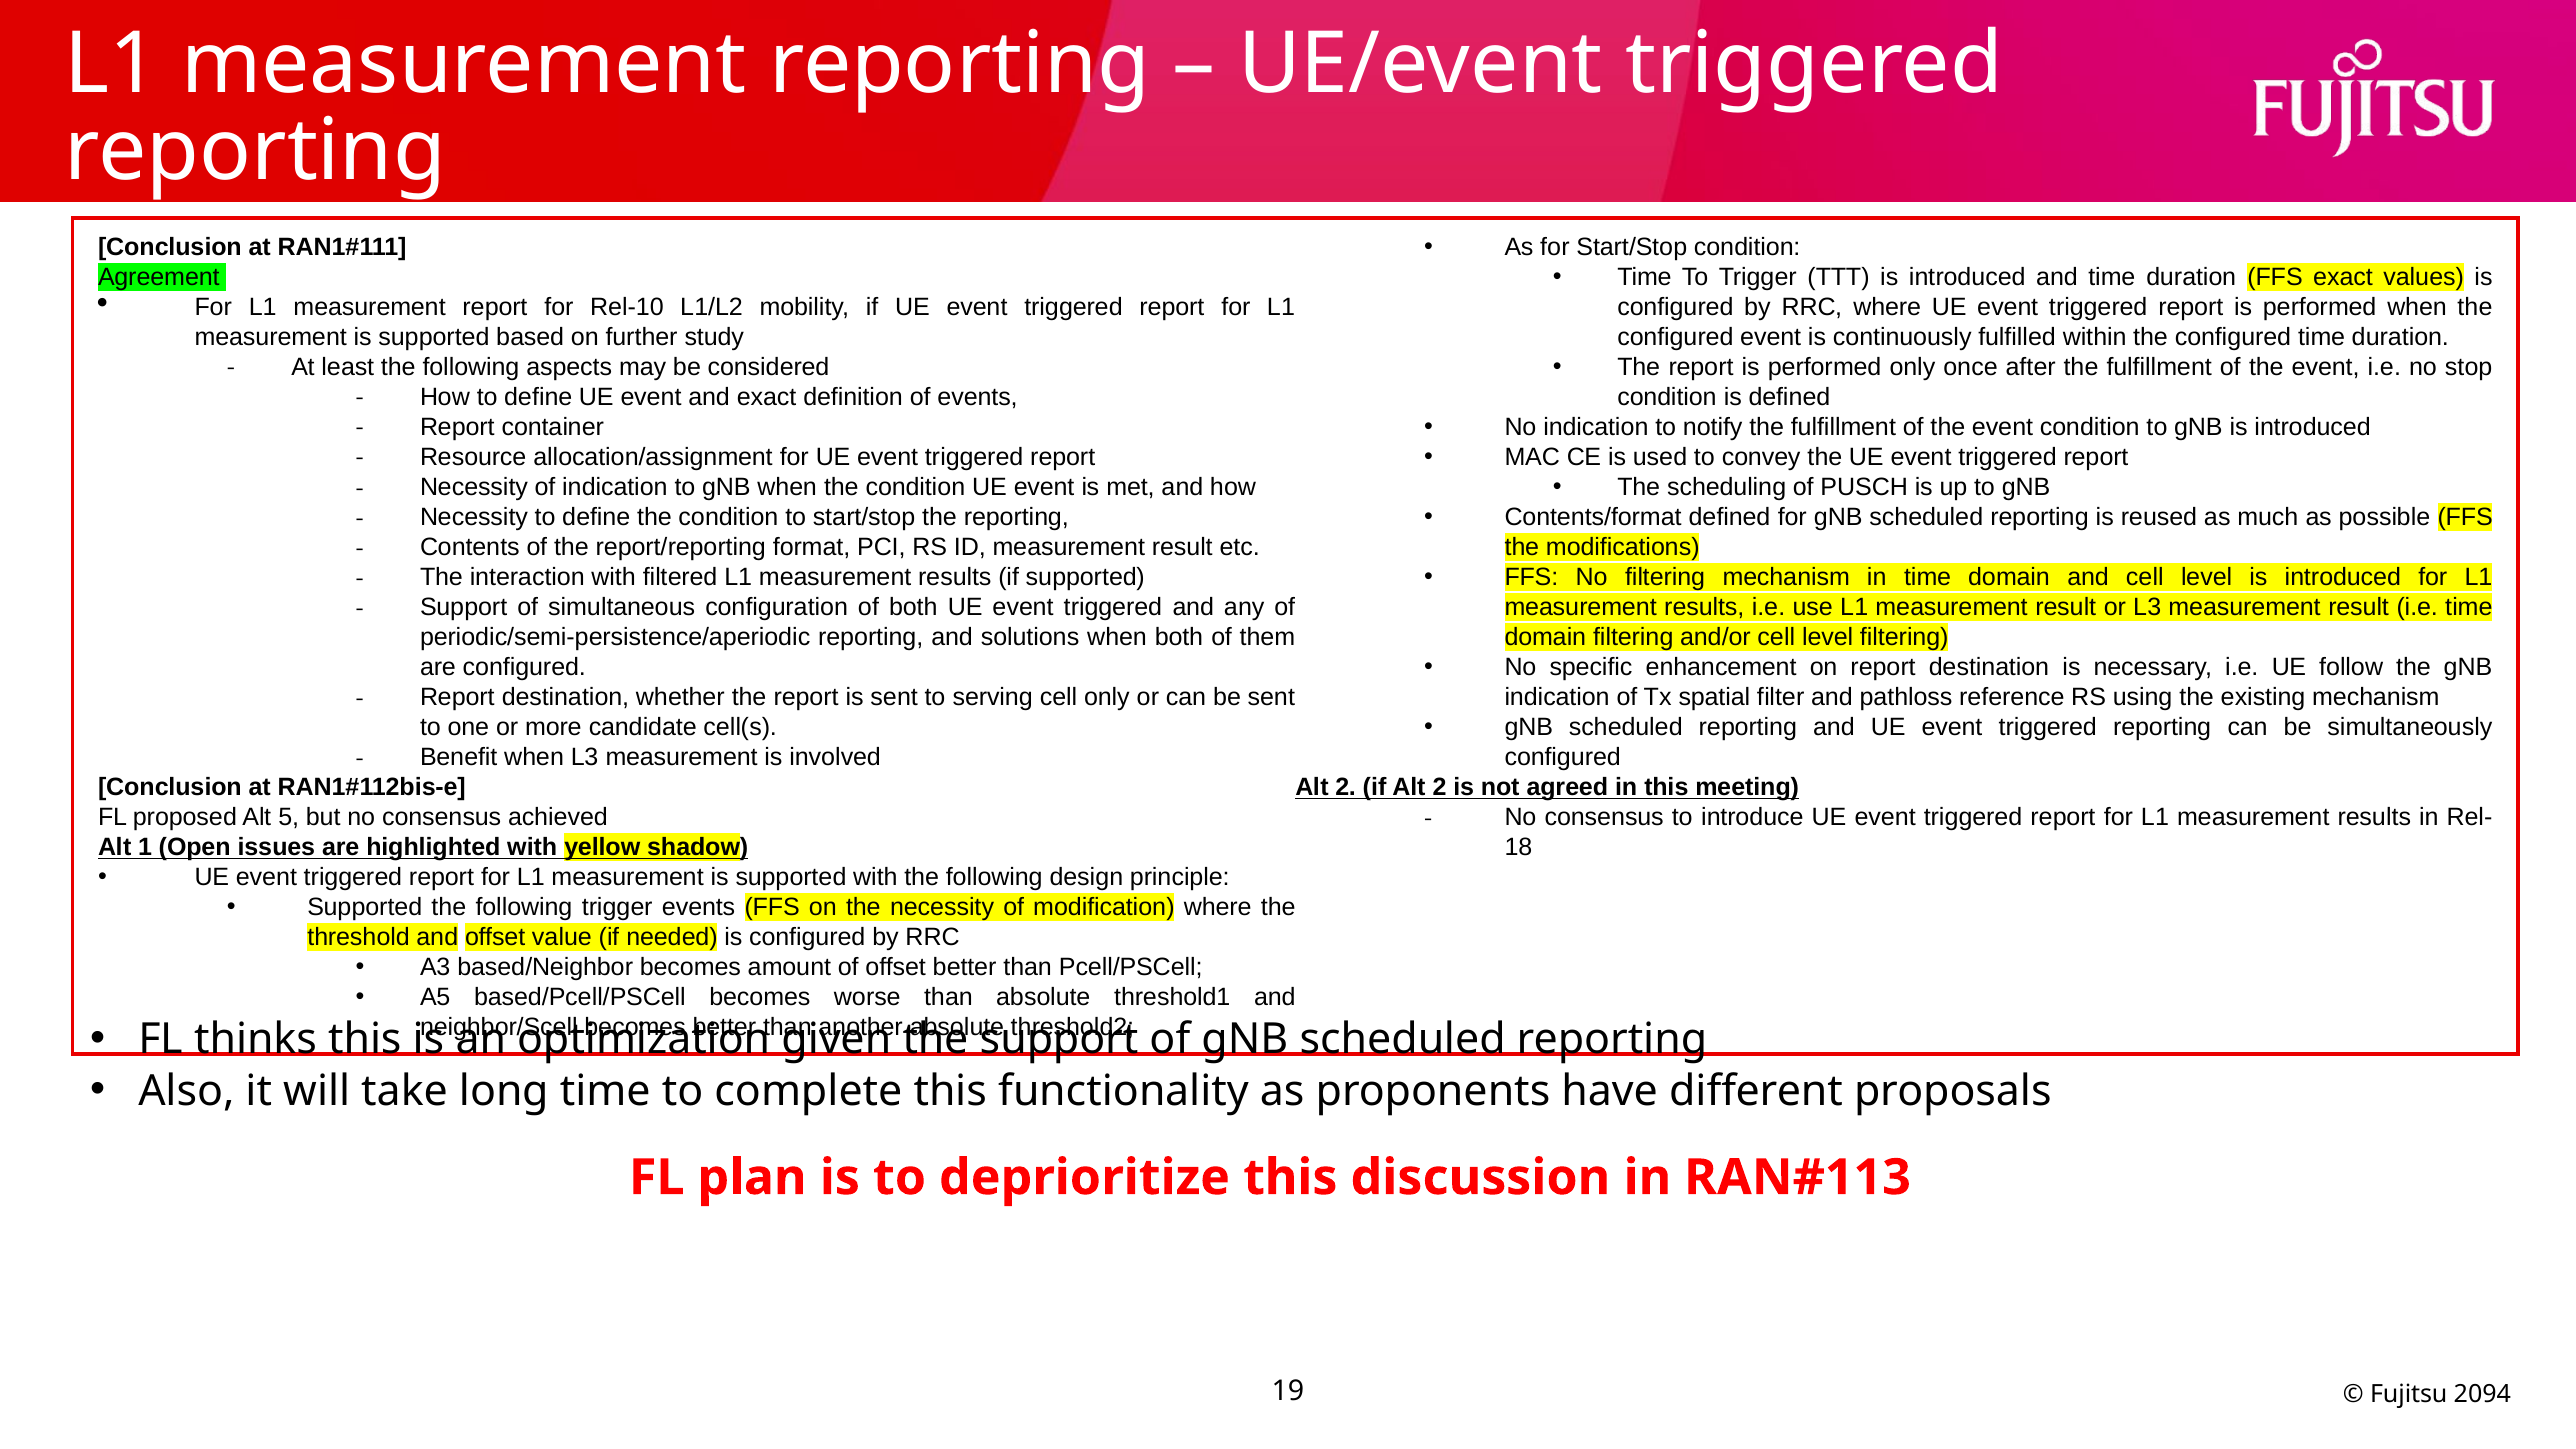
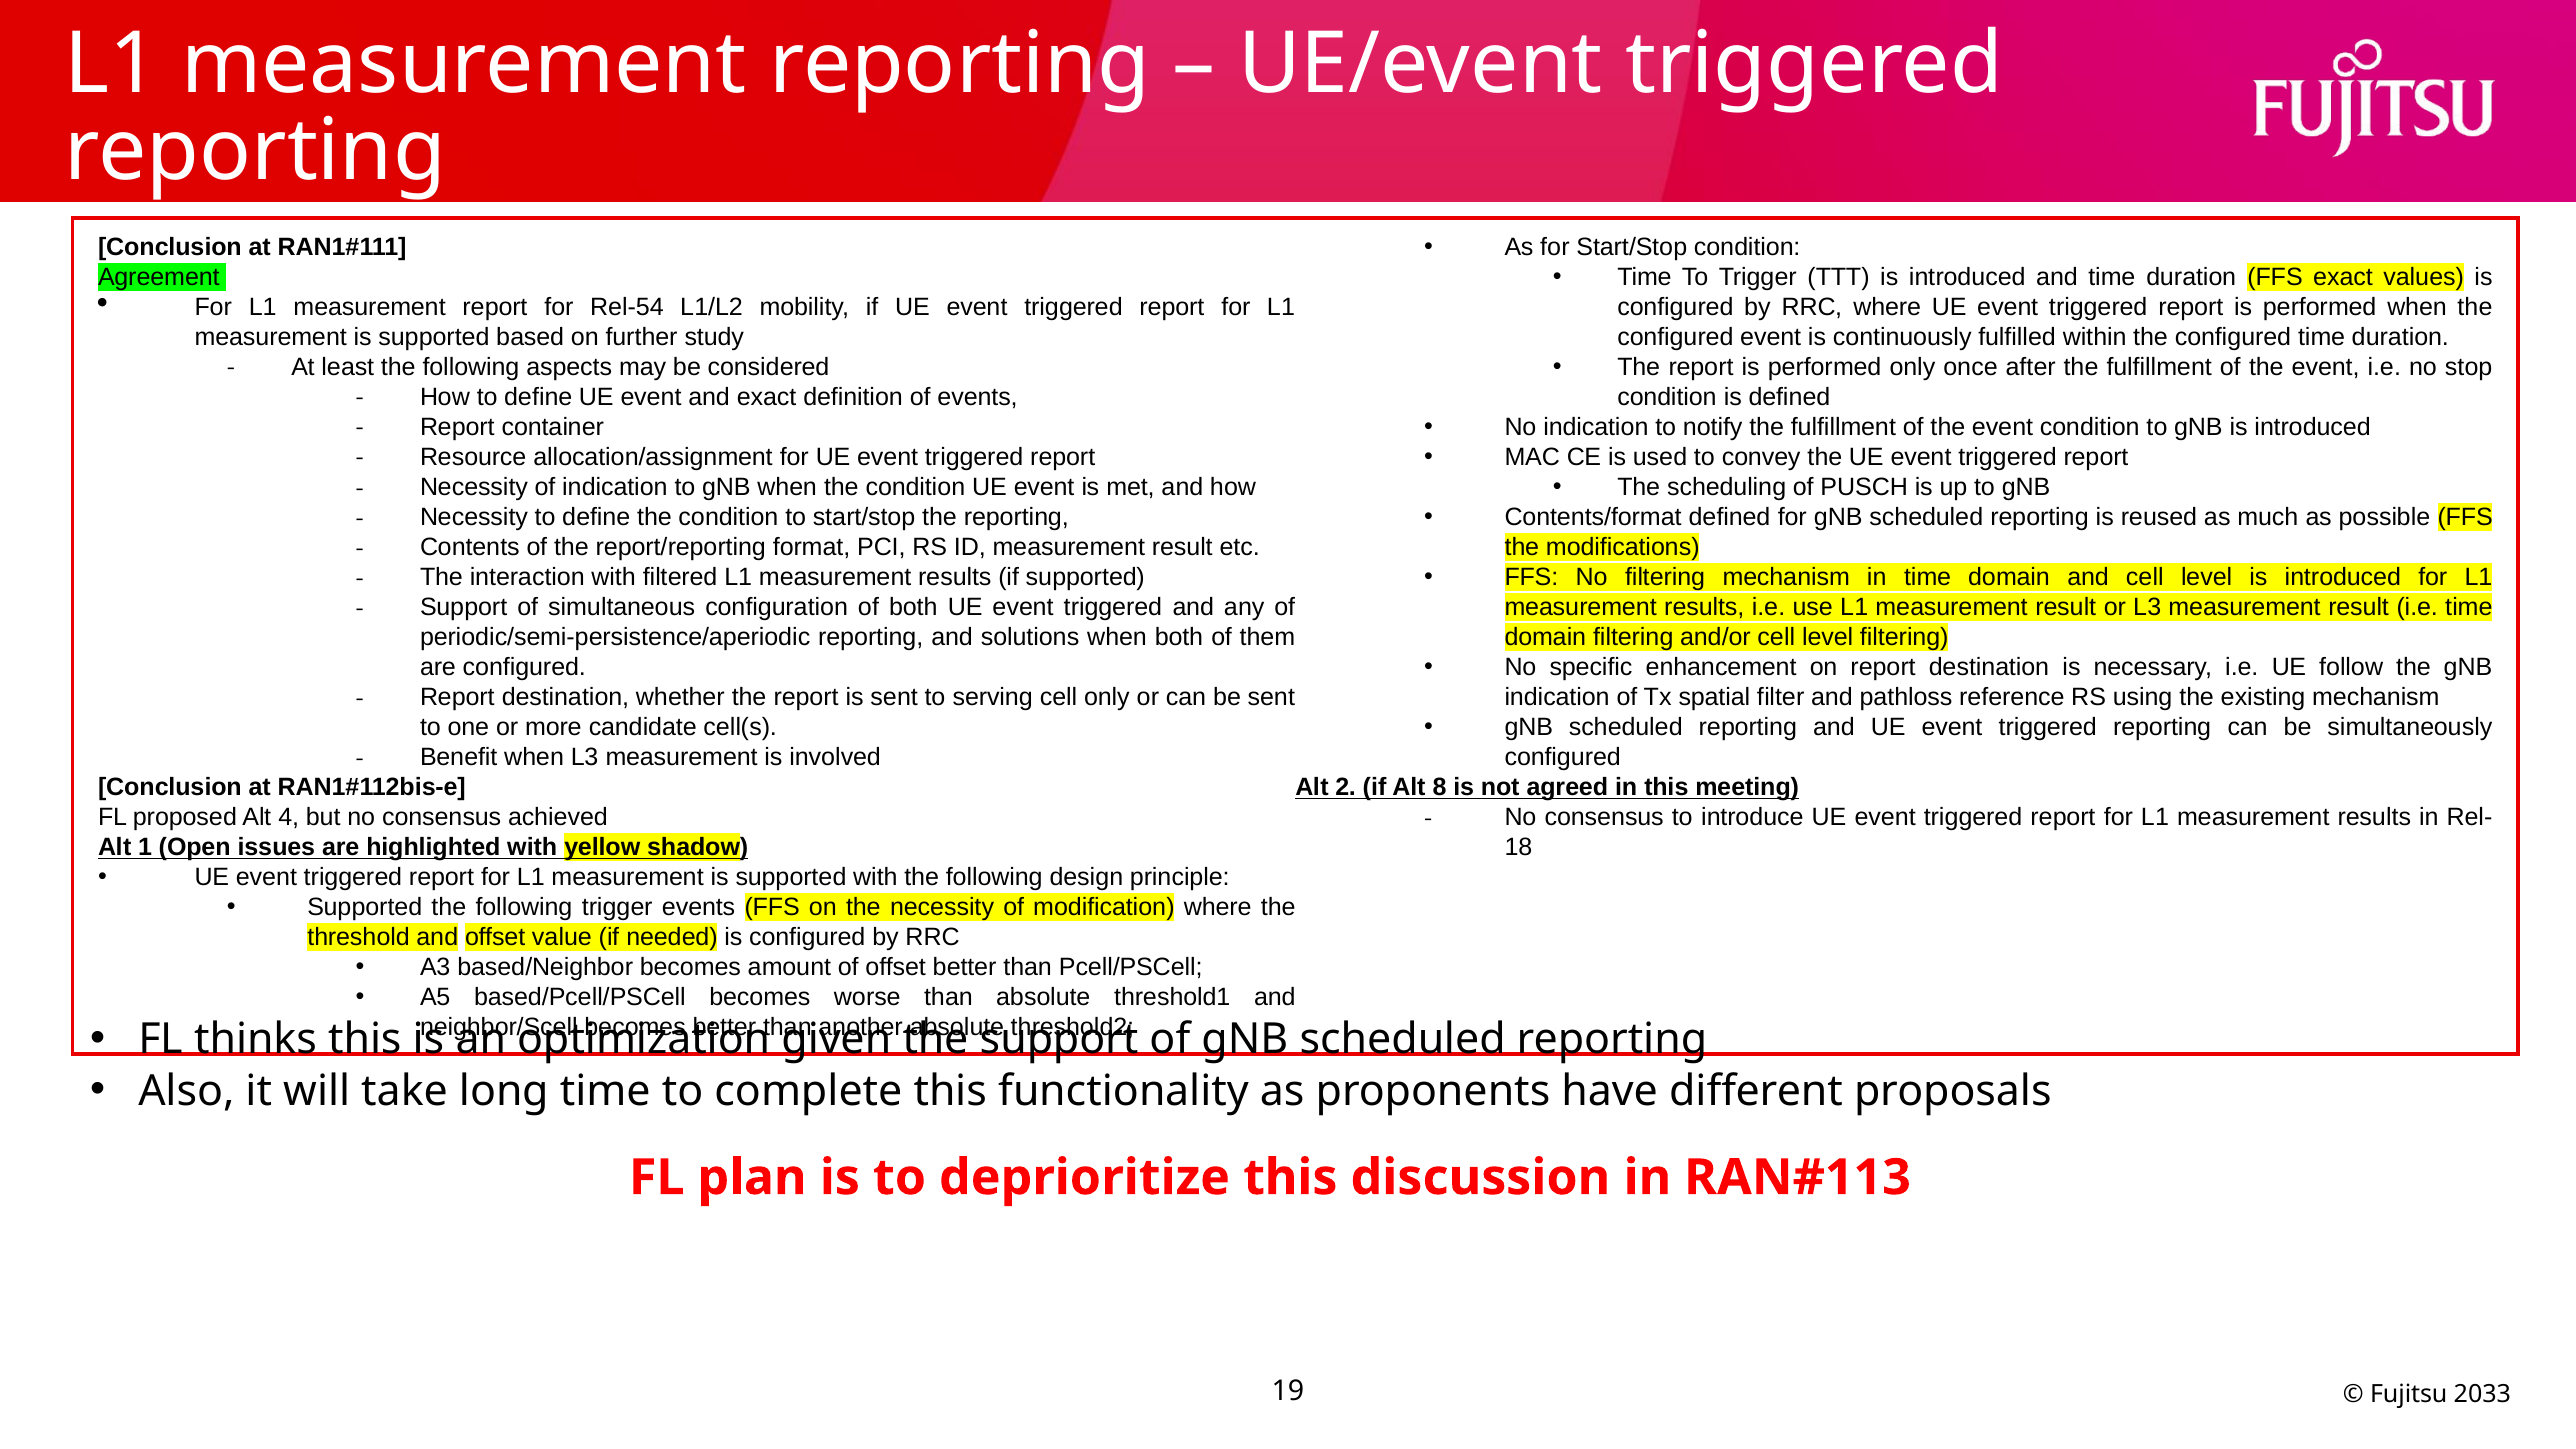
Rel-10: Rel-10 -> Rel-54 (627, 307)
if Alt 2: 2 -> 8 (1440, 788)
5: 5 -> 4 (289, 818)
2094: 2094 -> 2033 (2482, 1394)
